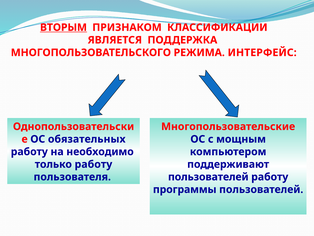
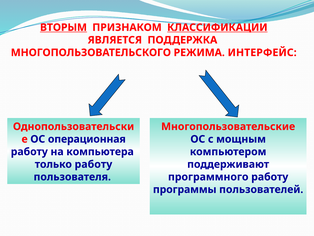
КЛАССИФИКАЦИИ underline: none -> present (217, 27)
обязательных: обязательных -> операционная (87, 139)
необходимо: необходимо -> компьютера (100, 151)
пользователей: пользователей -> программного (208, 177)
